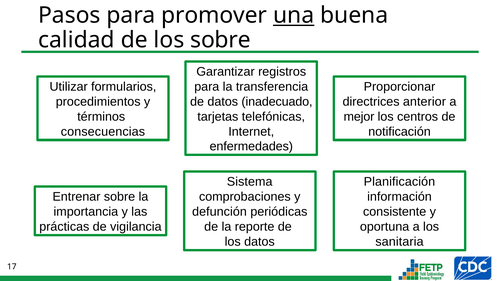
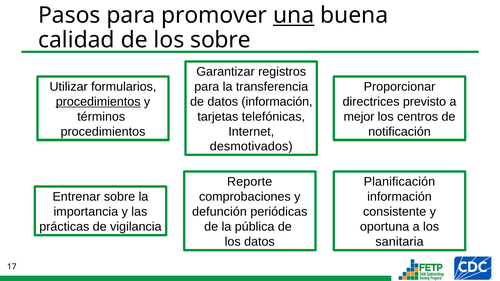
procedimientos underline: none -> present (98, 102)
datos inadecuado: inadecuado -> información (277, 102)
anterior: anterior -> previsto (425, 102)
consecuencias: consecuencias -> procedimientos (103, 132)
enfermedades: enfermedades -> desmotivados (251, 147)
Sistema: Sistema -> Reporte (250, 182)
reporte: reporte -> pública (255, 227)
